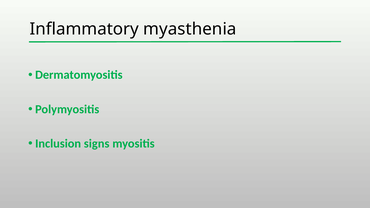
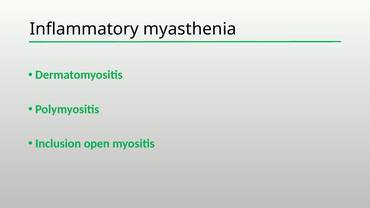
signs: signs -> open (97, 144)
